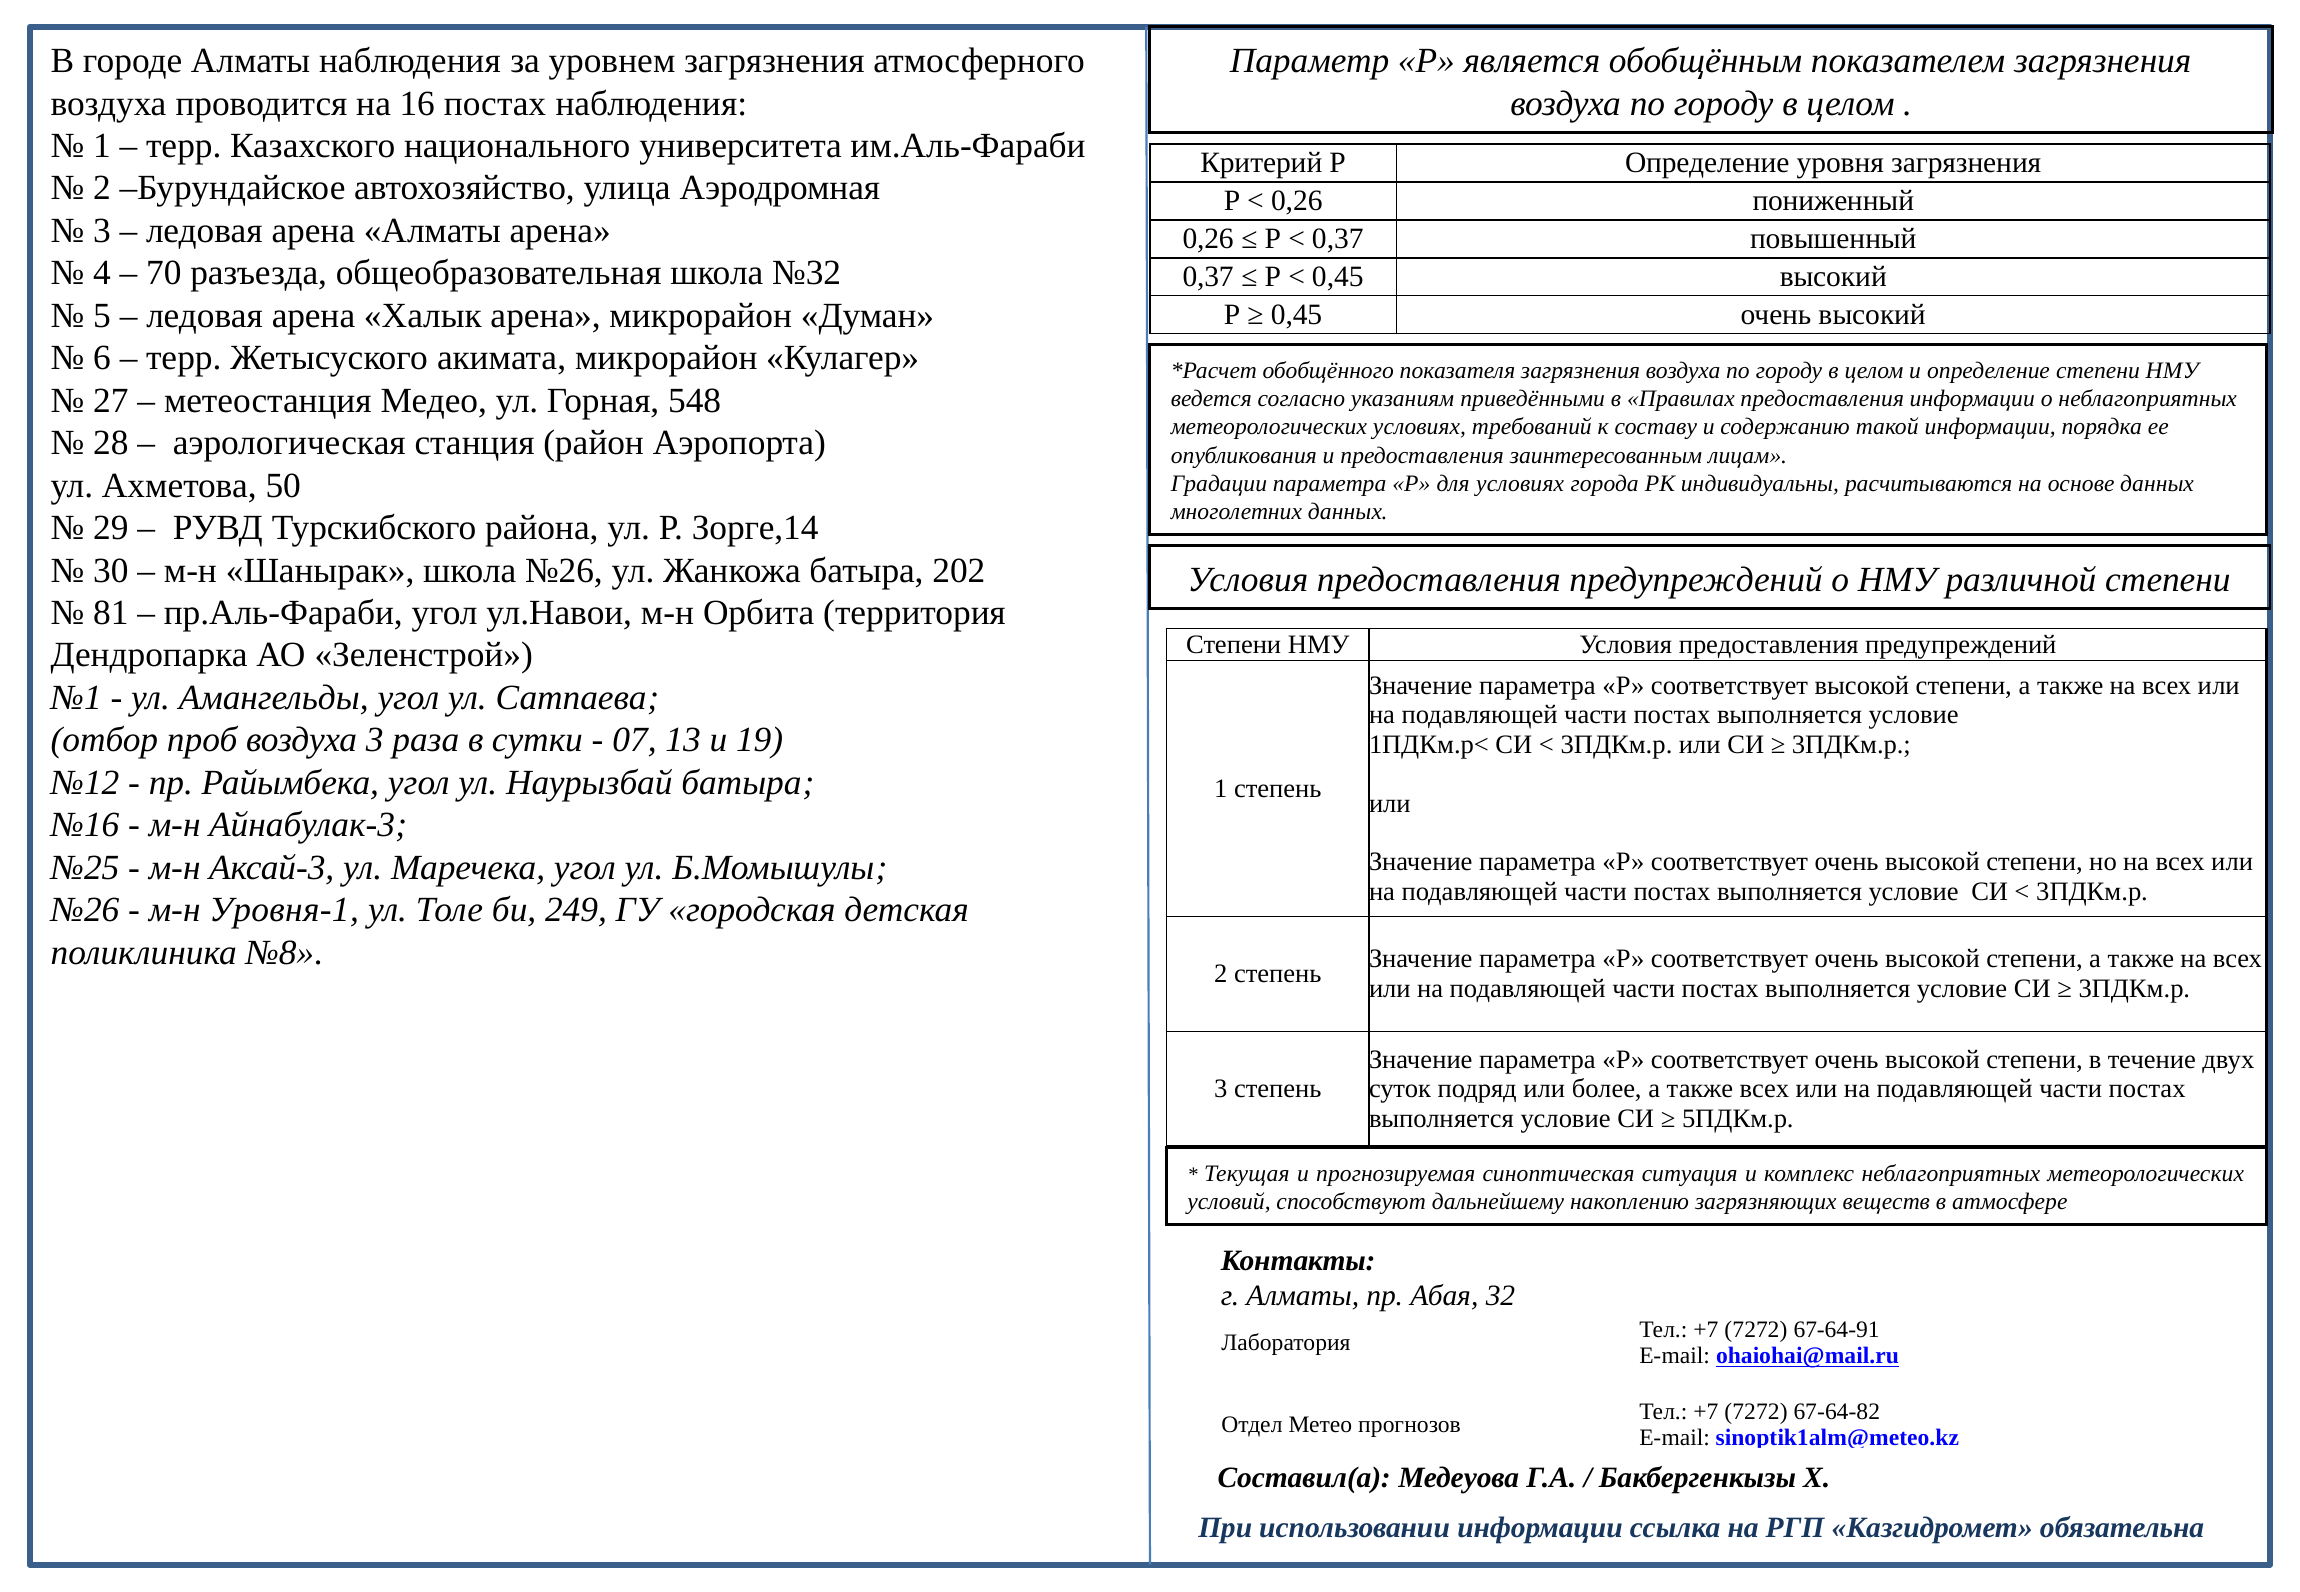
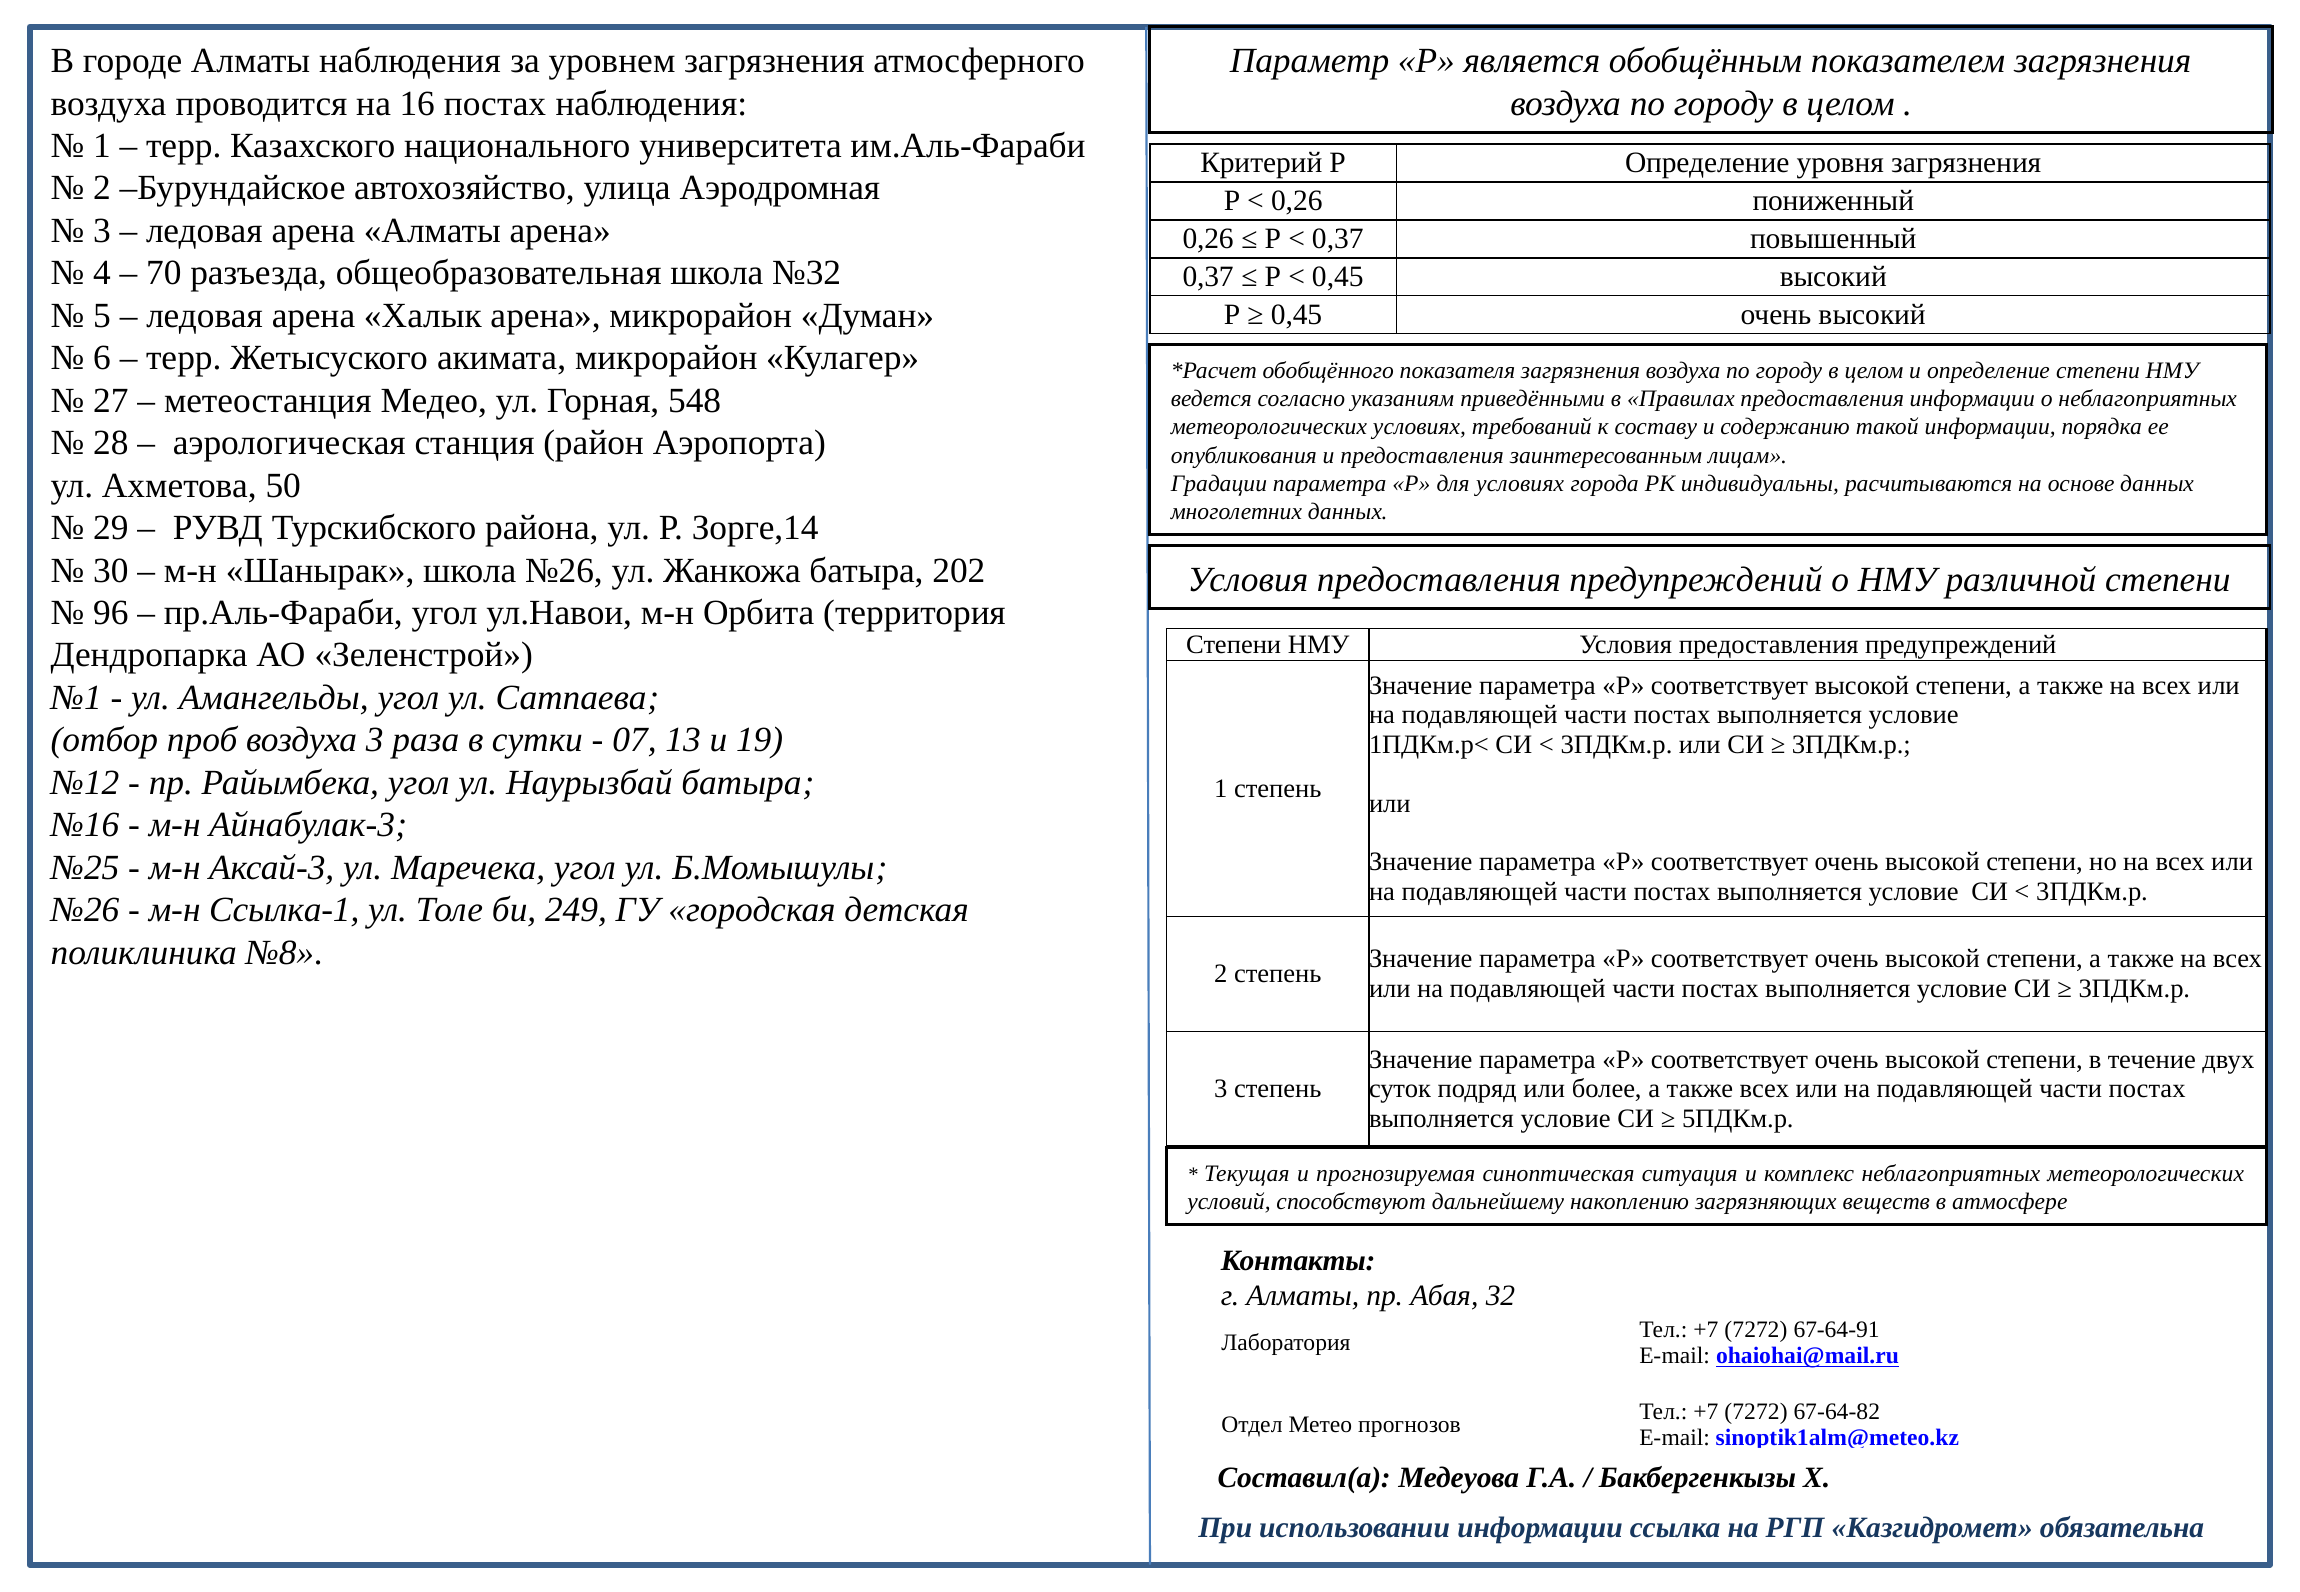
81: 81 -> 96 (111, 613)
Уровня-1: Уровня-1 -> Ссылка-1 (284, 910)
